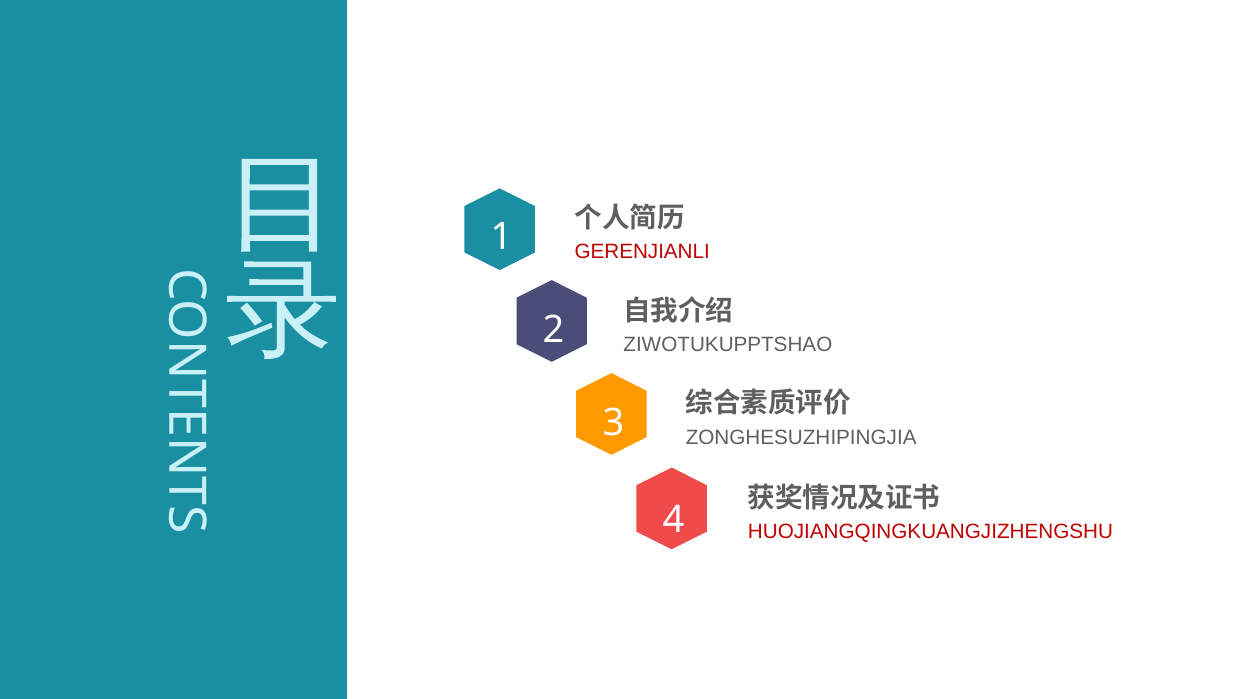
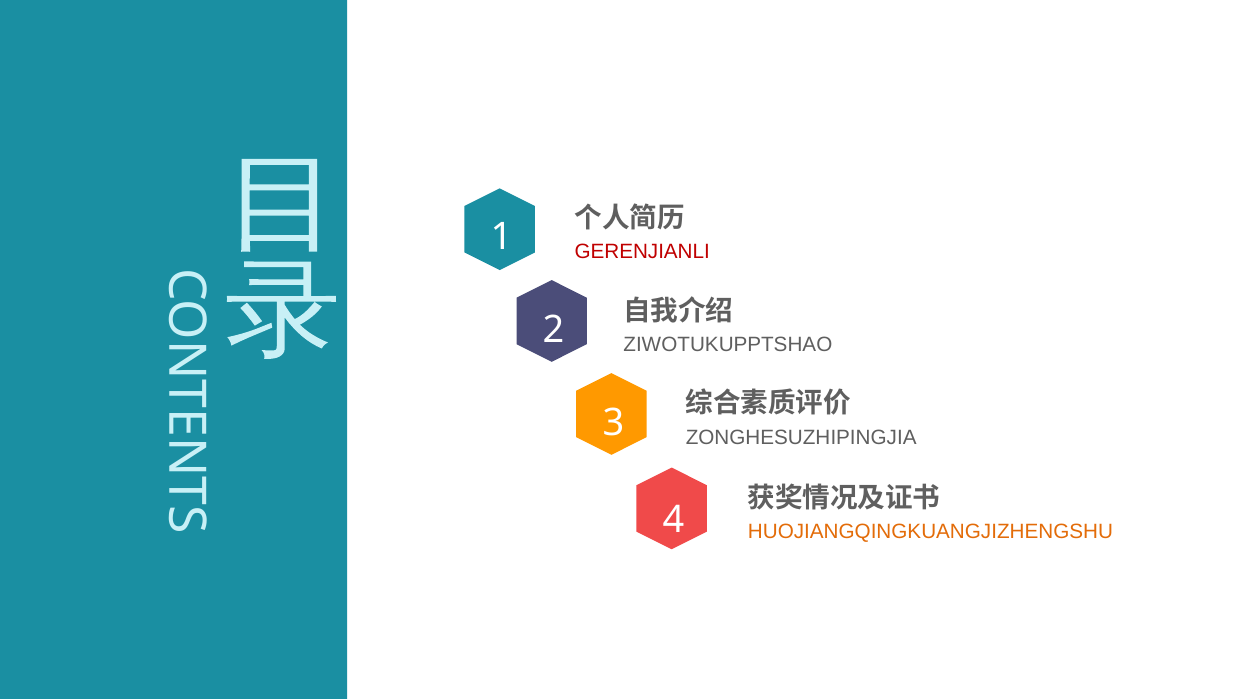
HUOJIANGQINGKUANGJIZHENGSHU colour: red -> orange (930, 532)
